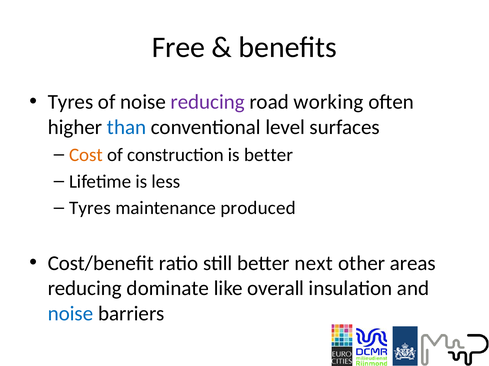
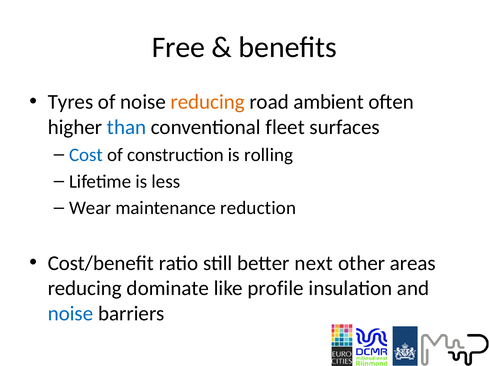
reducing colour: purple -> orange (208, 102)
working: working -> ambient (329, 102)
level: level -> fleet (285, 127)
Cost colour: orange -> blue (86, 155)
is better: better -> rolling (269, 155)
Tyres: Tyres -> Wear (90, 208)
produced: produced -> reduction (258, 208)
overall: overall -> profile (276, 289)
